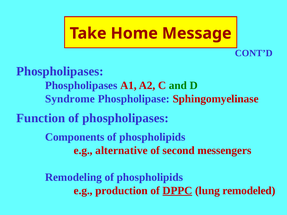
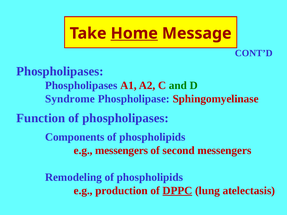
Home underline: none -> present (134, 33)
e.g alternative: alternative -> messengers (122, 151)
remodeled: remodeled -> atelectasis (249, 191)
